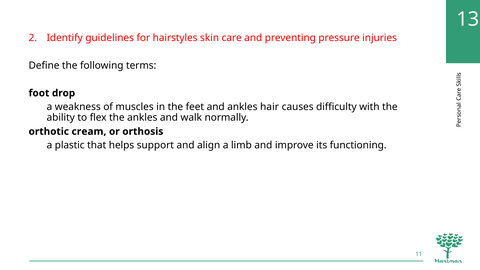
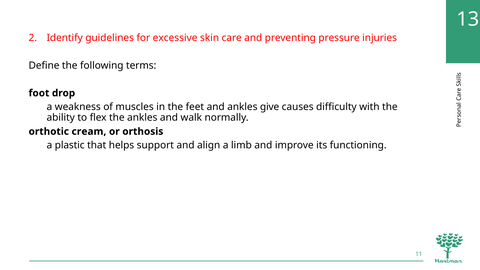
hairstyles: hairstyles -> excessive (175, 38)
hair: hair -> give (270, 107)
